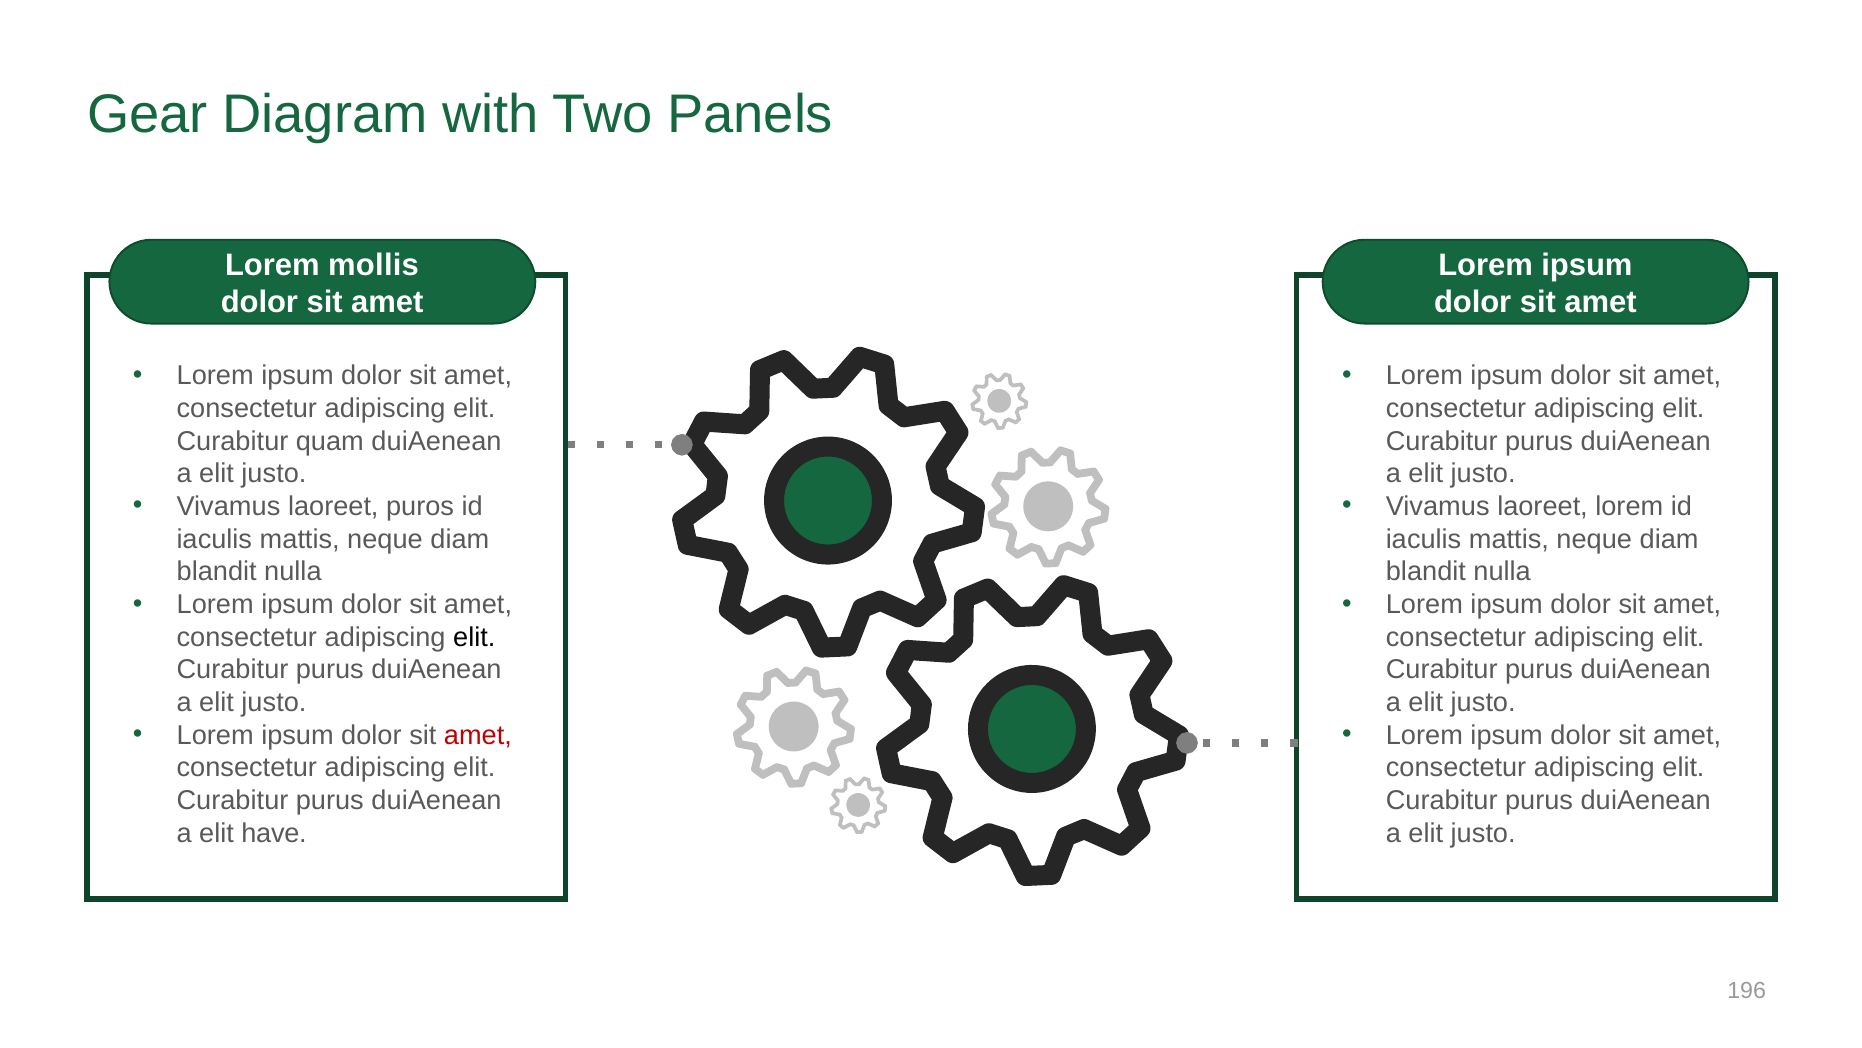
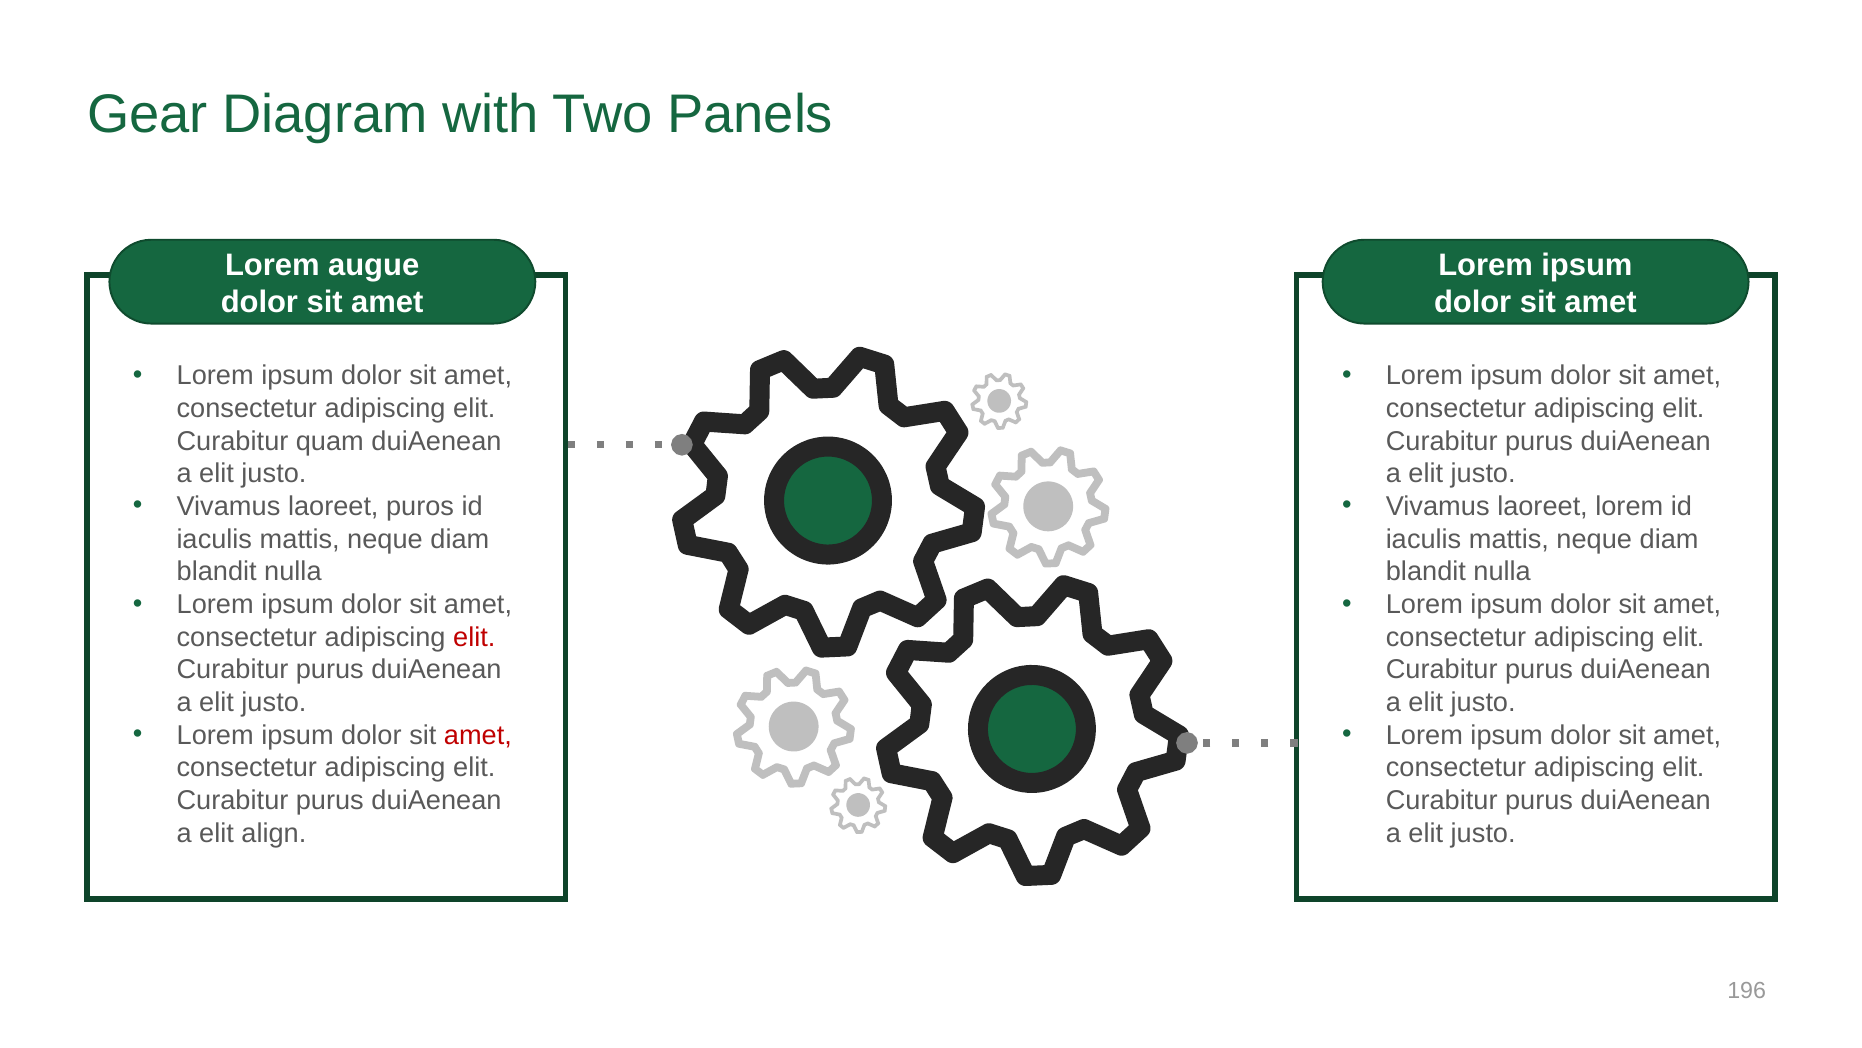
mollis: mollis -> augue (374, 265)
elit colour: black -> red (474, 637)
have: have -> align (274, 833)
